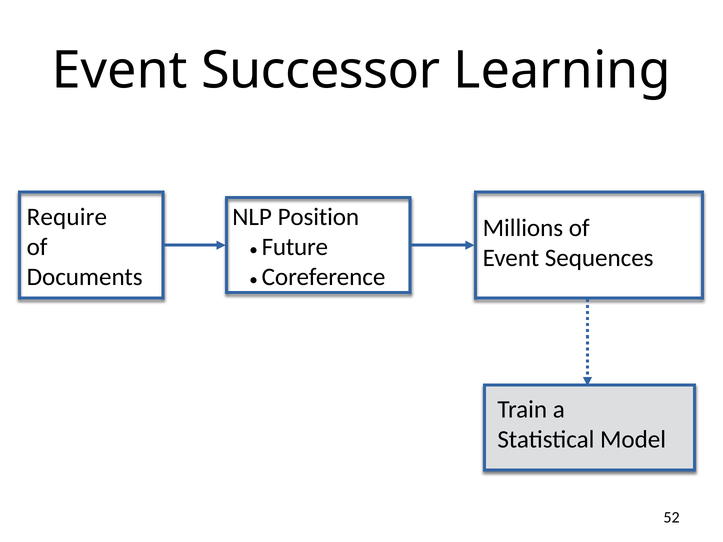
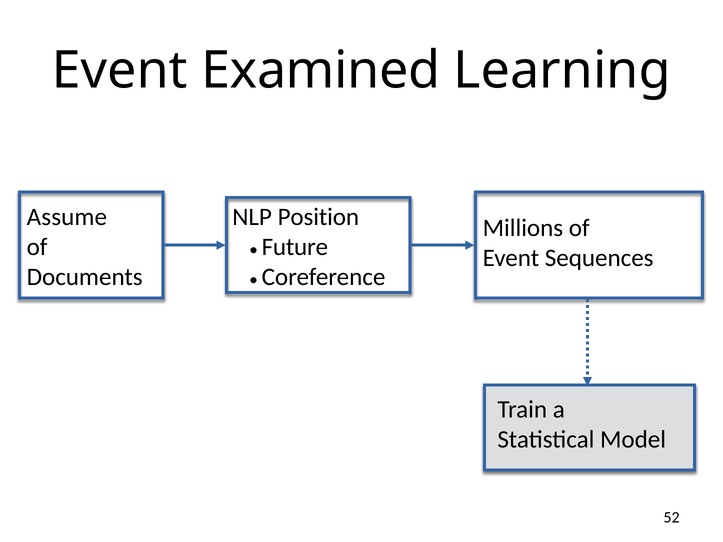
Successor: Successor -> Examined (321, 71)
Require: Require -> Assume (67, 217)
